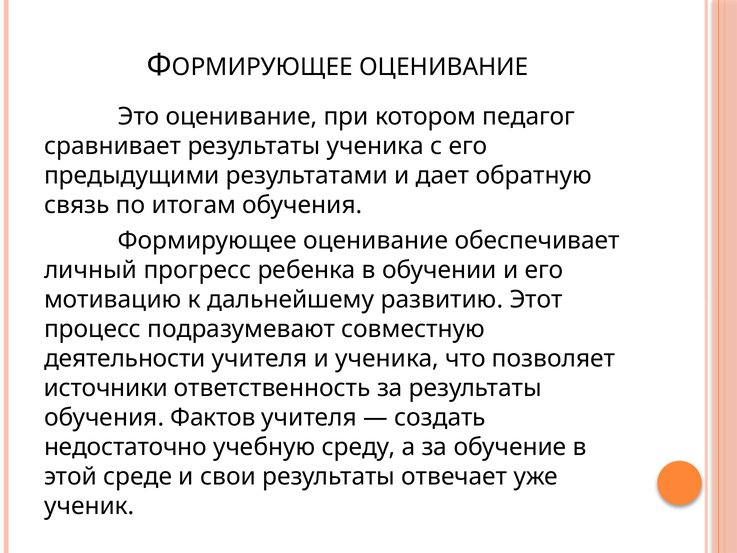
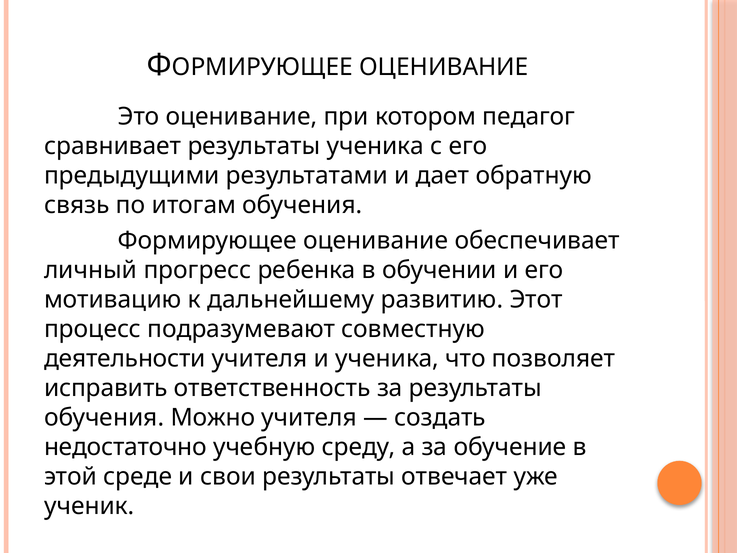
источники: источники -> исправить (106, 388)
Фактов: Фактов -> Можно (213, 417)
